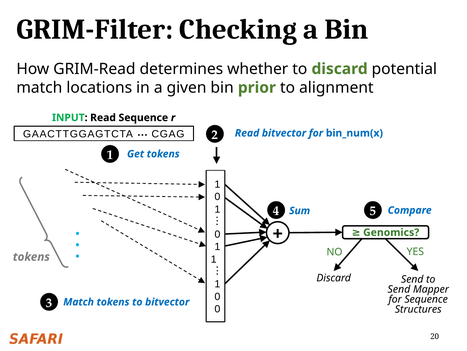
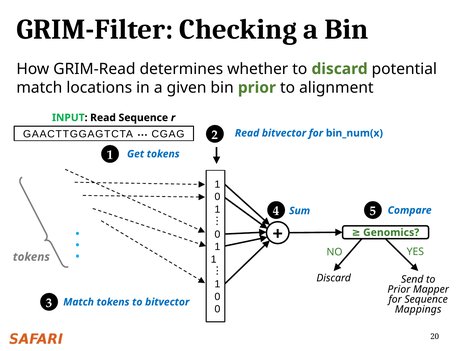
Send: Send -> Prior (399, 289)
Structures: Structures -> Mappings (418, 309)
